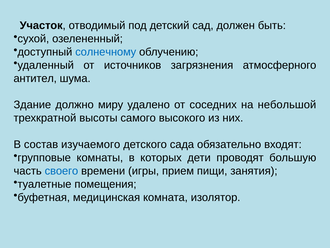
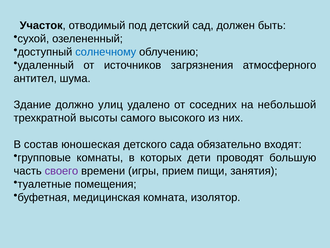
миру: миру -> улиц (111, 105)
изучаемого: изучаемого -> юношеская (91, 144)
своего colour: blue -> purple (61, 171)
